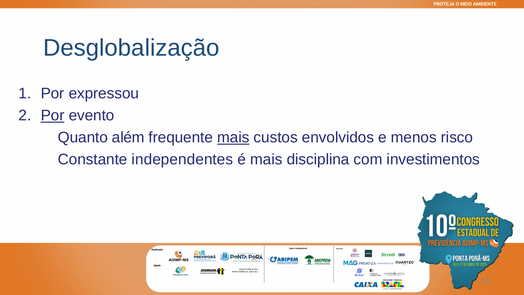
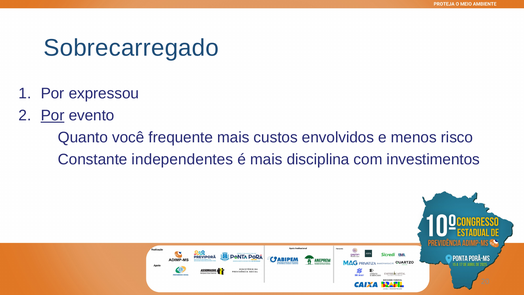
Desglobalização: Desglobalização -> Sobrecarregado (131, 48)
além: além -> você (128, 137)
mais underline: present -> none (233, 137)
